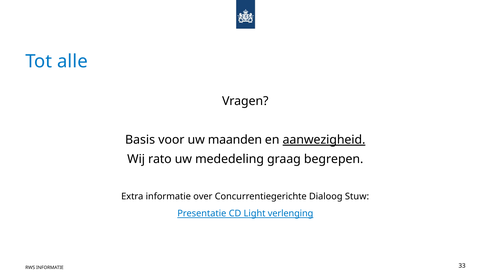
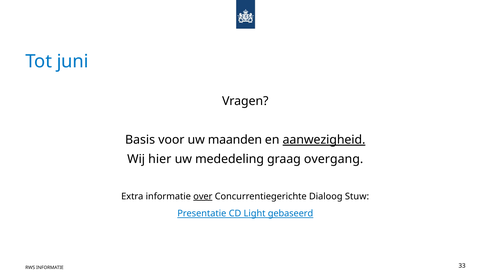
alle: alle -> juni (73, 61)
rato: rato -> hier (160, 159)
begrepen: begrepen -> overgang (334, 159)
over underline: none -> present (203, 197)
verlenging: verlenging -> gebaseerd (291, 214)
